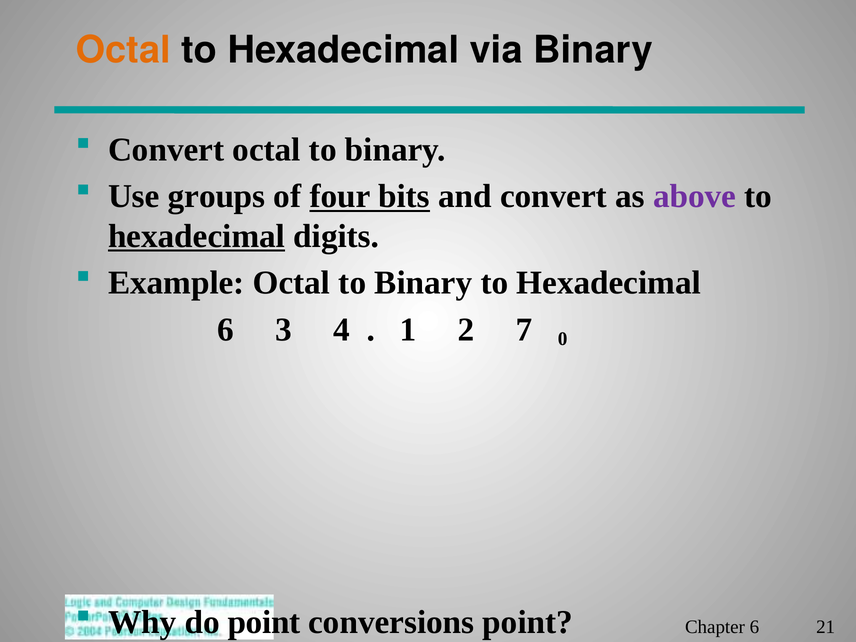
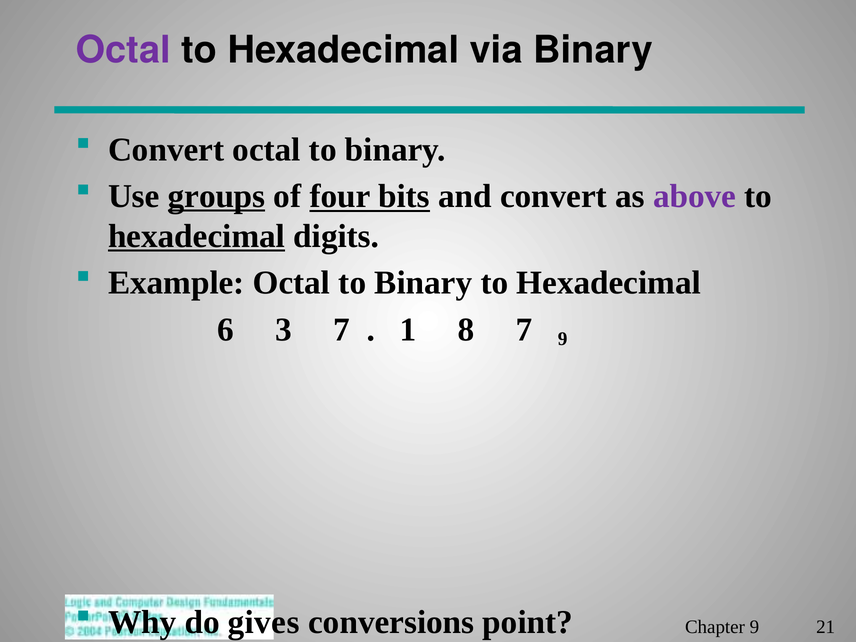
Octal colour: orange -> purple (123, 50)
groups underline: none -> present (217, 196)
3 4: 4 -> 7 (342, 330)
2: 2 -> 8 (466, 330)
7 0: 0 -> 9 (563, 339)
do point: point -> gives (264, 622)
Chapter 6: 6 -> 9 (754, 627)
